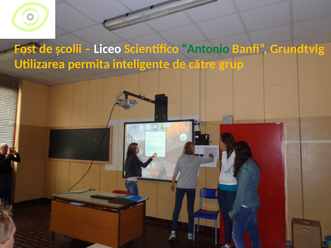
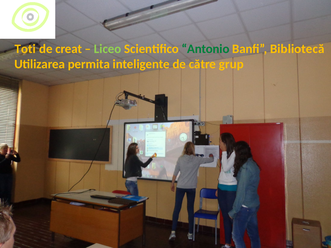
Fost: Fost -> Toti (25, 49)
școlii: școlii -> creat (69, 49)
Liceo colour: white -> light green (108, 49)
Grundtvig: Grundtvig -> Bibliotecă (297, 49)
